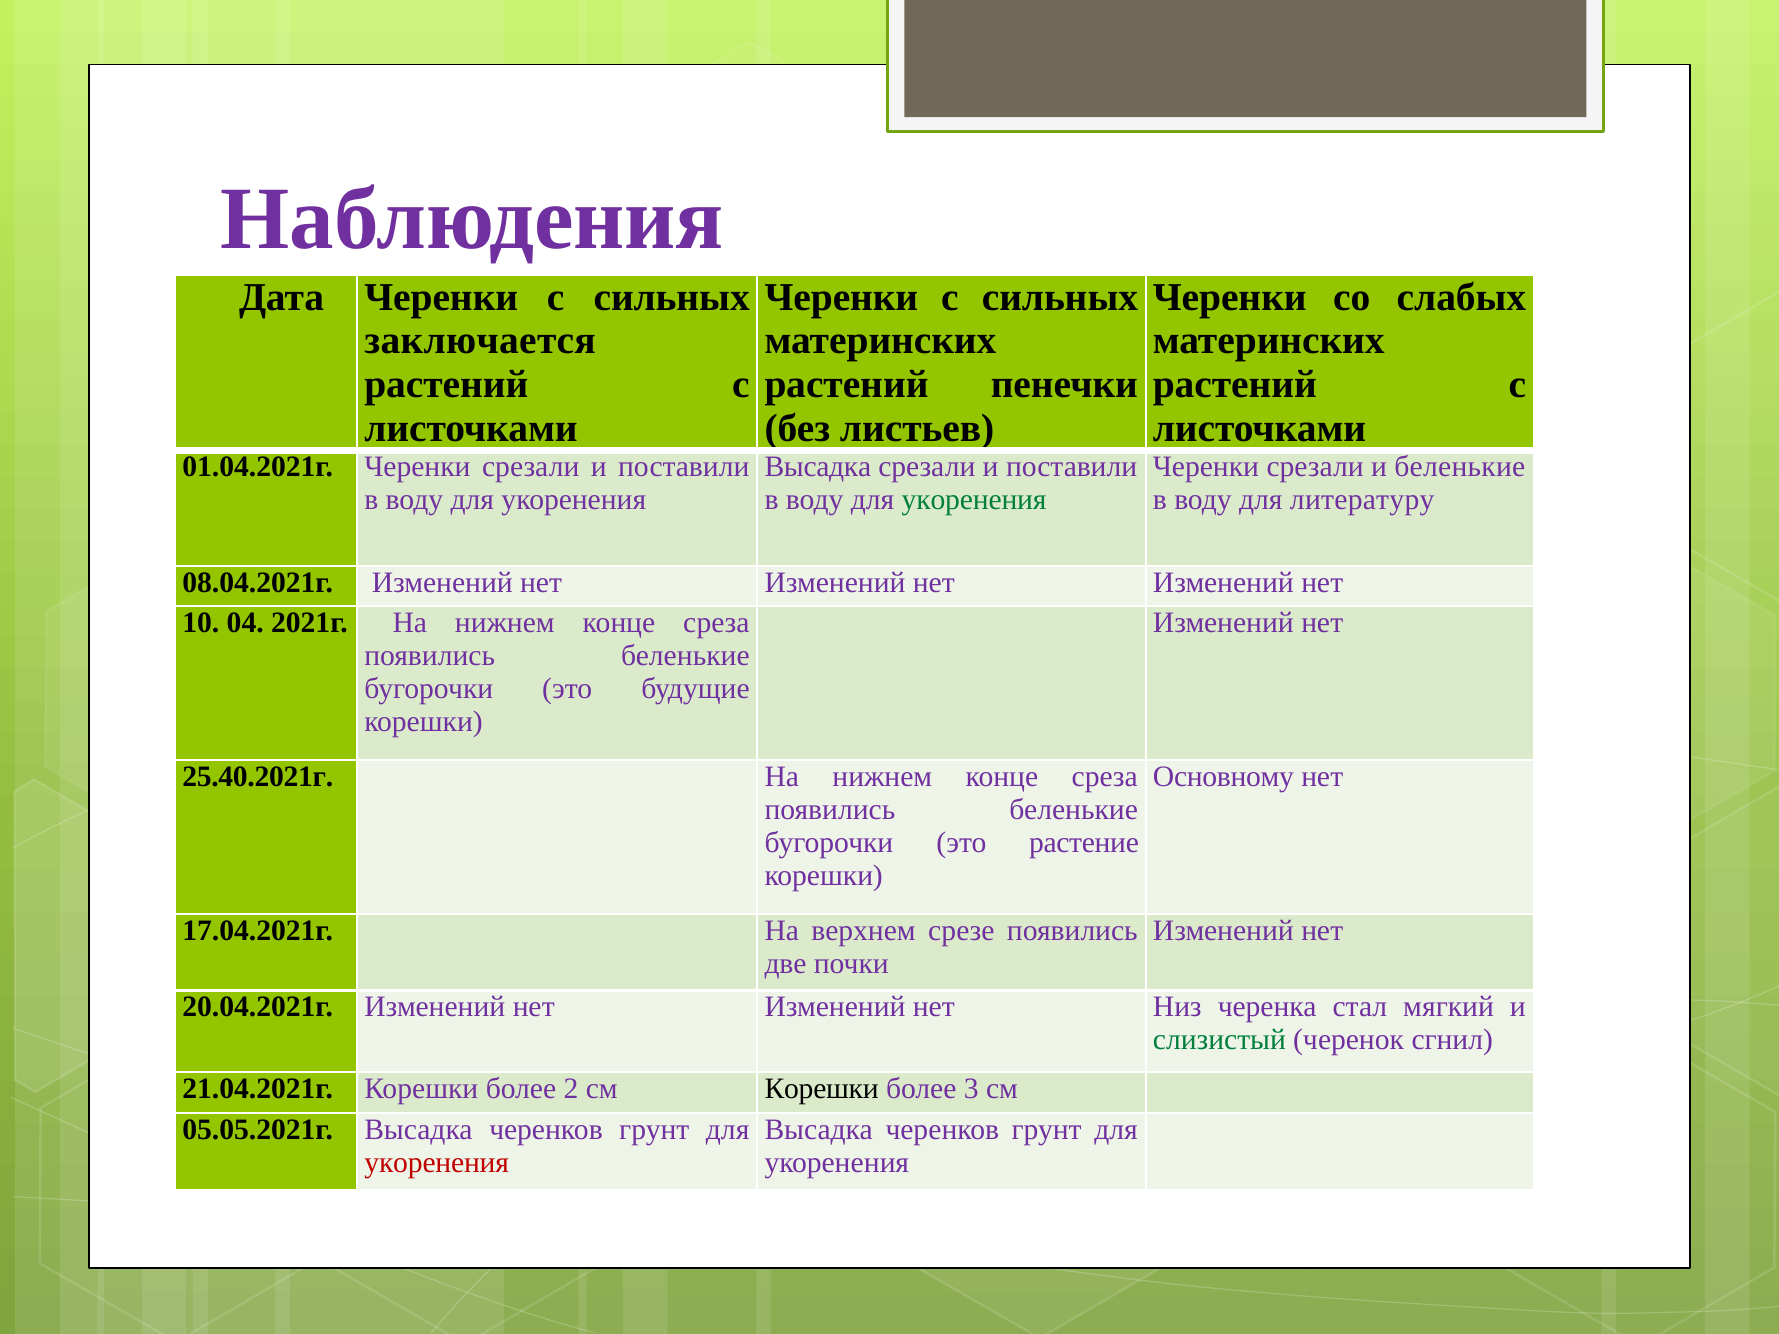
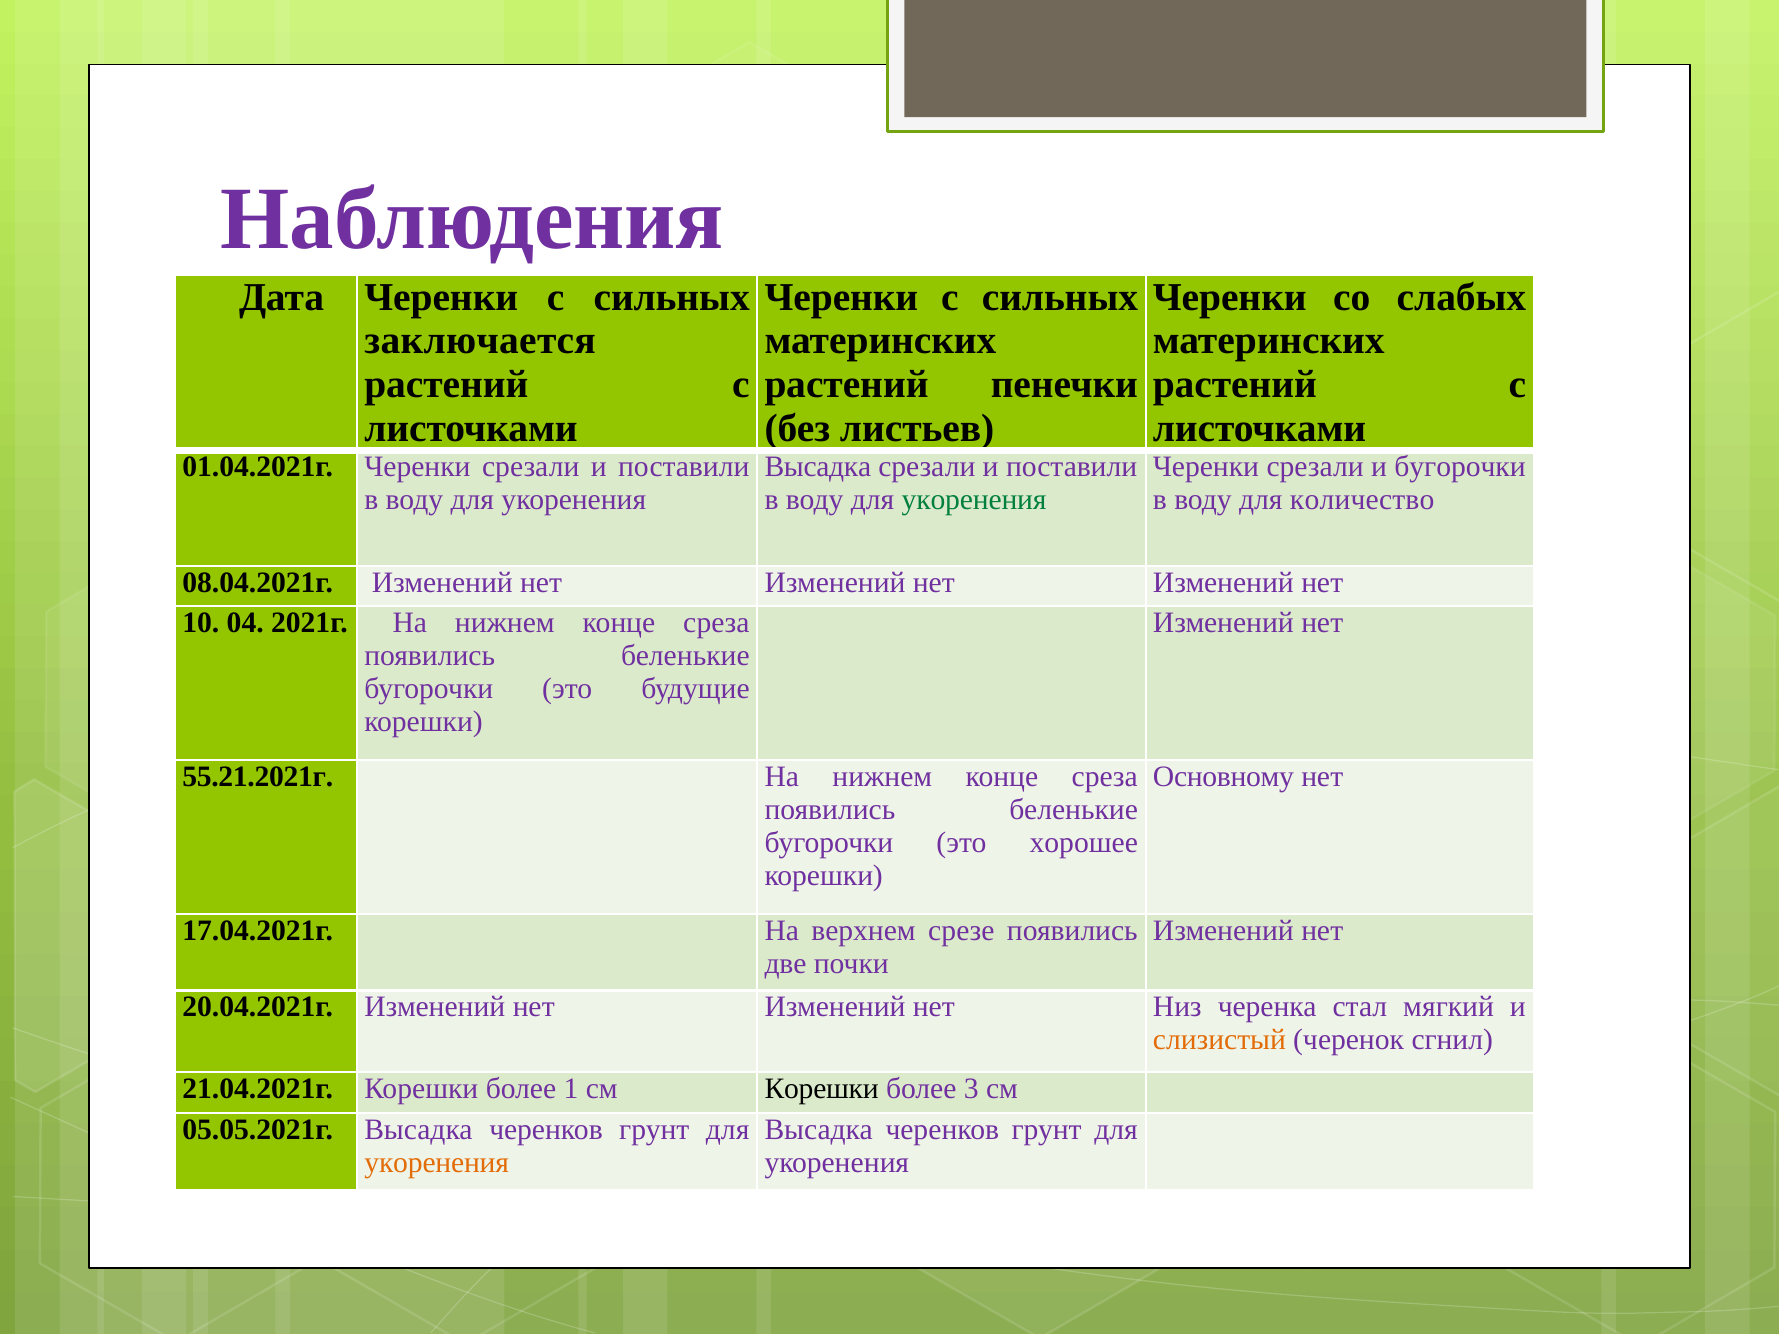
и беленькие: беленькие -> бугорочки (1460, 467)
литературу: литературу -> количество (1362, 500)
25.40.2021г: 25.40.2021г -> 55.21.2021г (258, 777)
растение: растение -> хорошее (1084, 843)
слизистый colour: green -> orange (1219, 1040)
2: 2 -> 1 (571, 1089)
укоренения colour: red -> orange (437, 1163)
